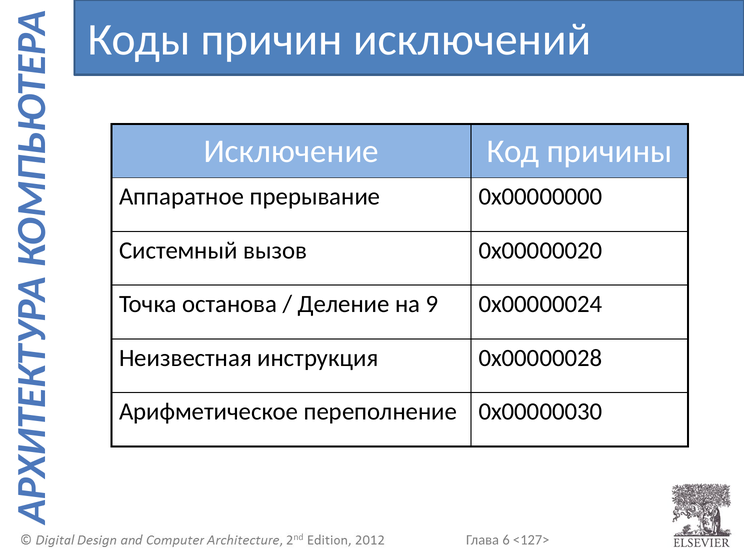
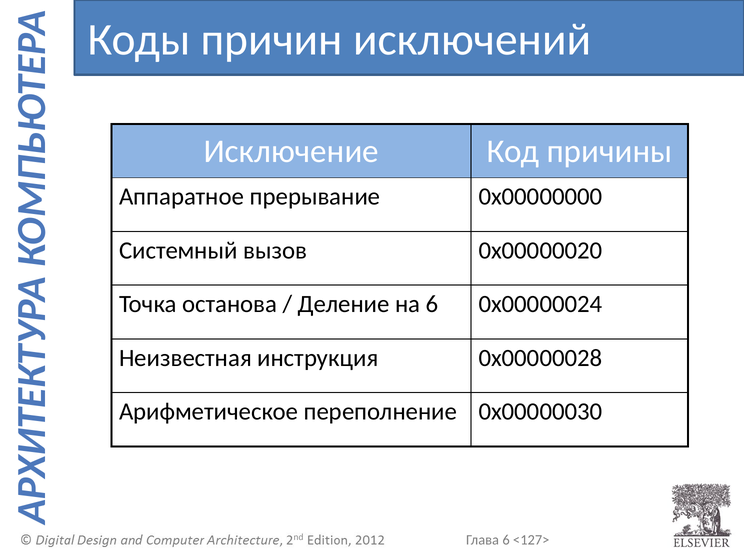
на 9: 9 -> 6 (432, 304)
